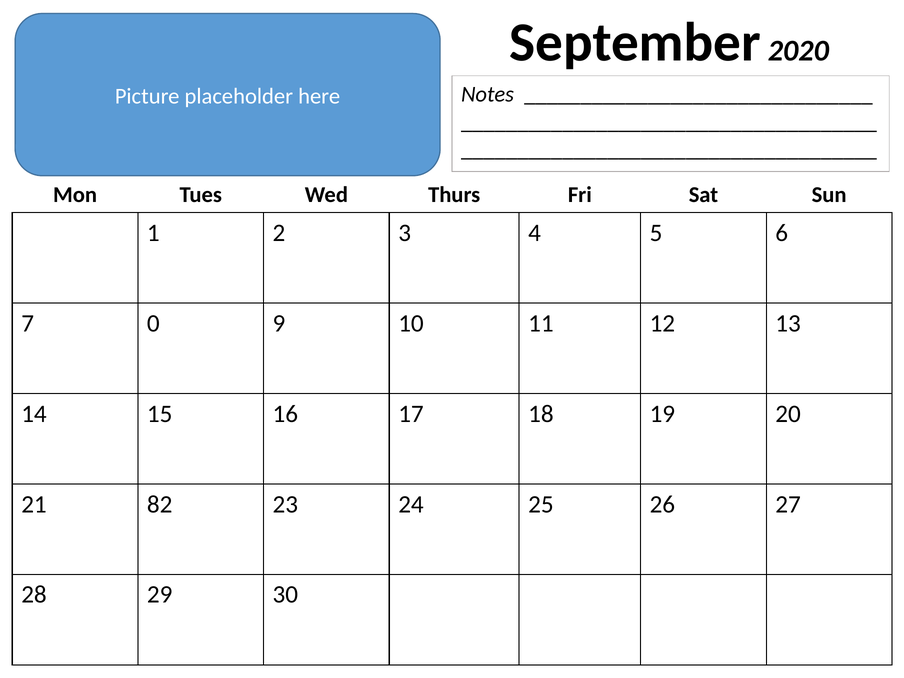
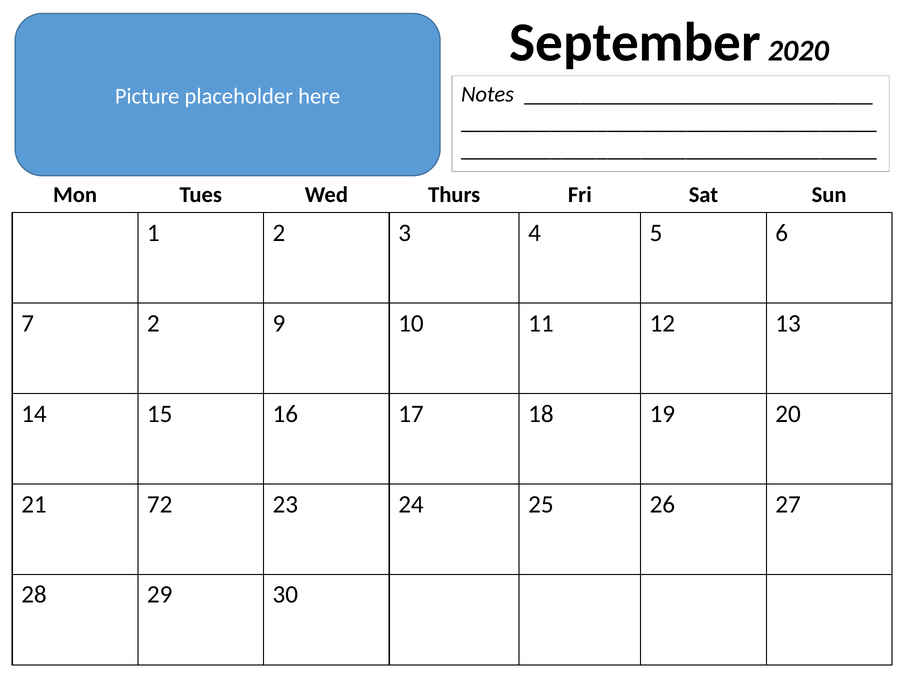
7 0: 0 -> 2 (153, 323)
82: 82 -> 72 (160, 504)
